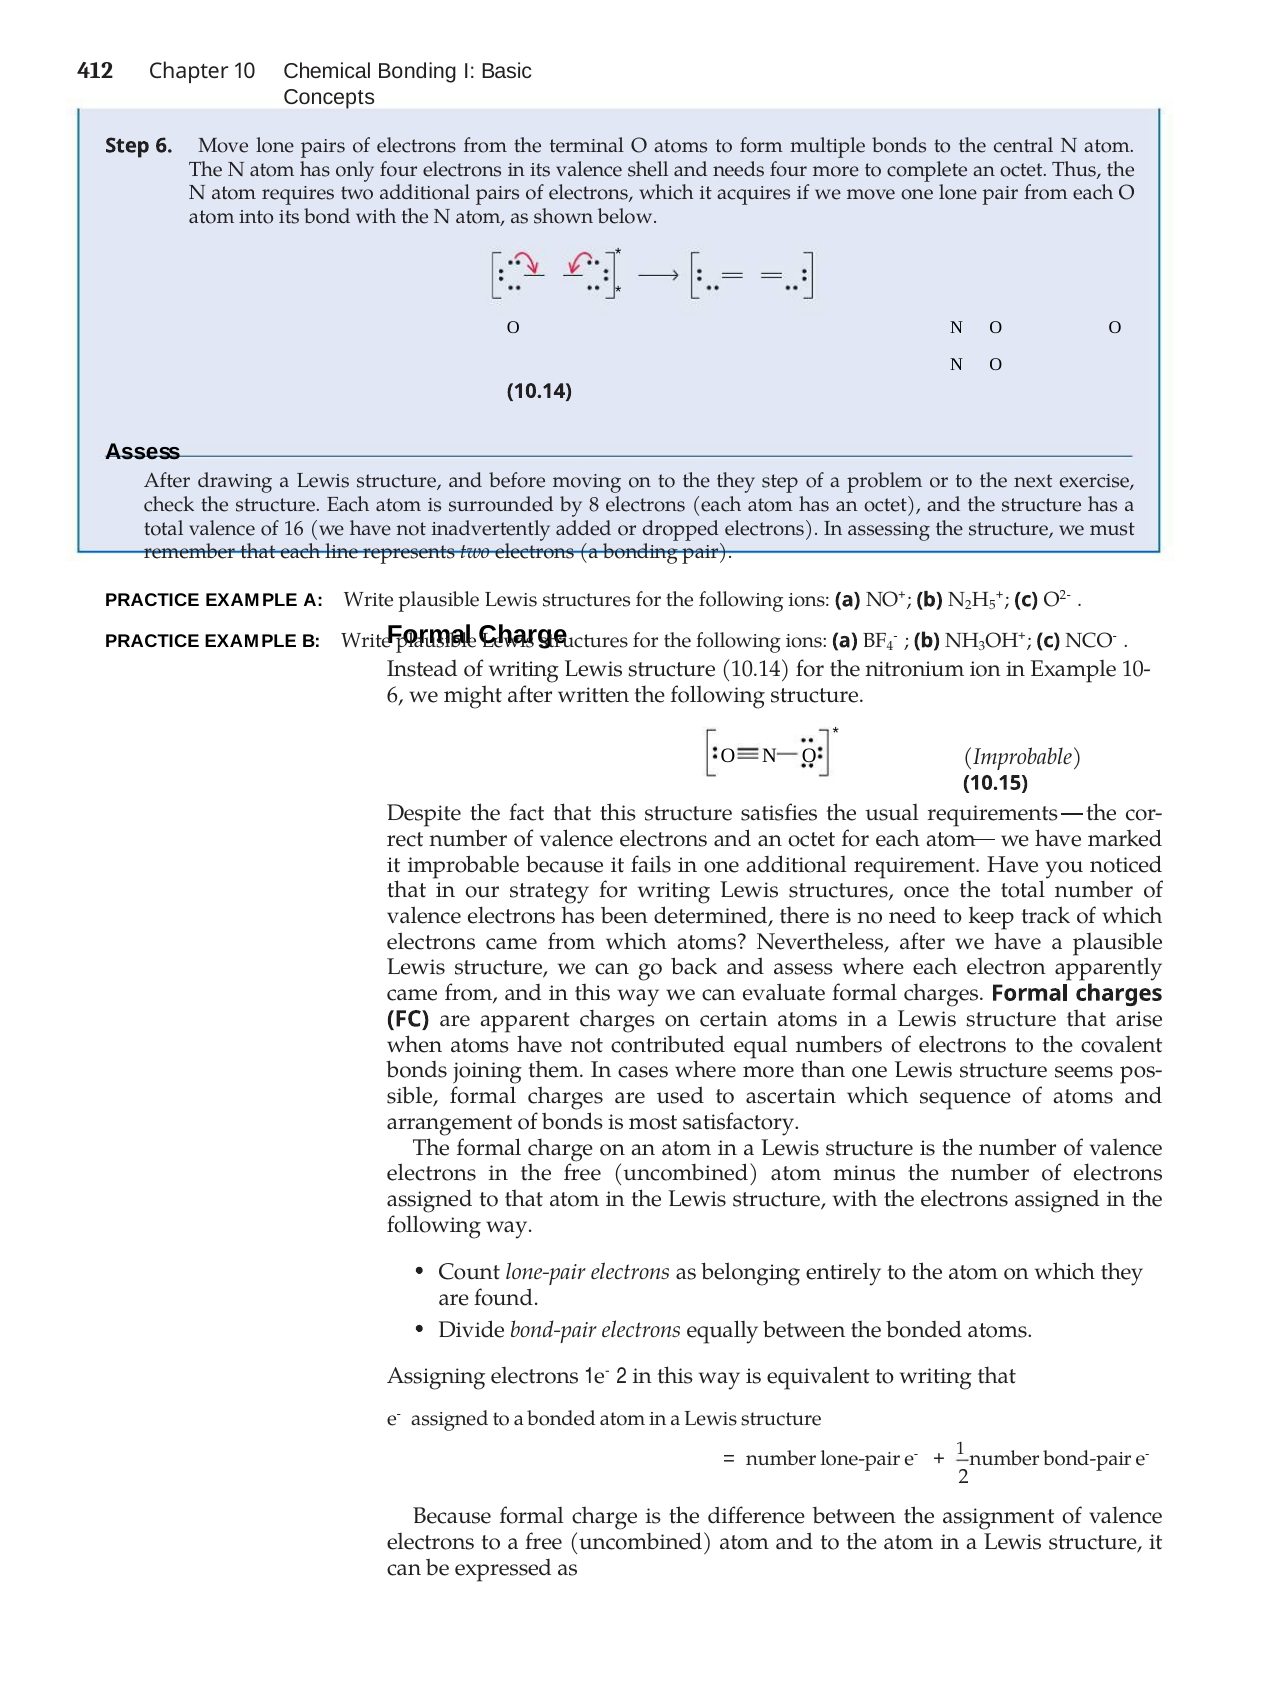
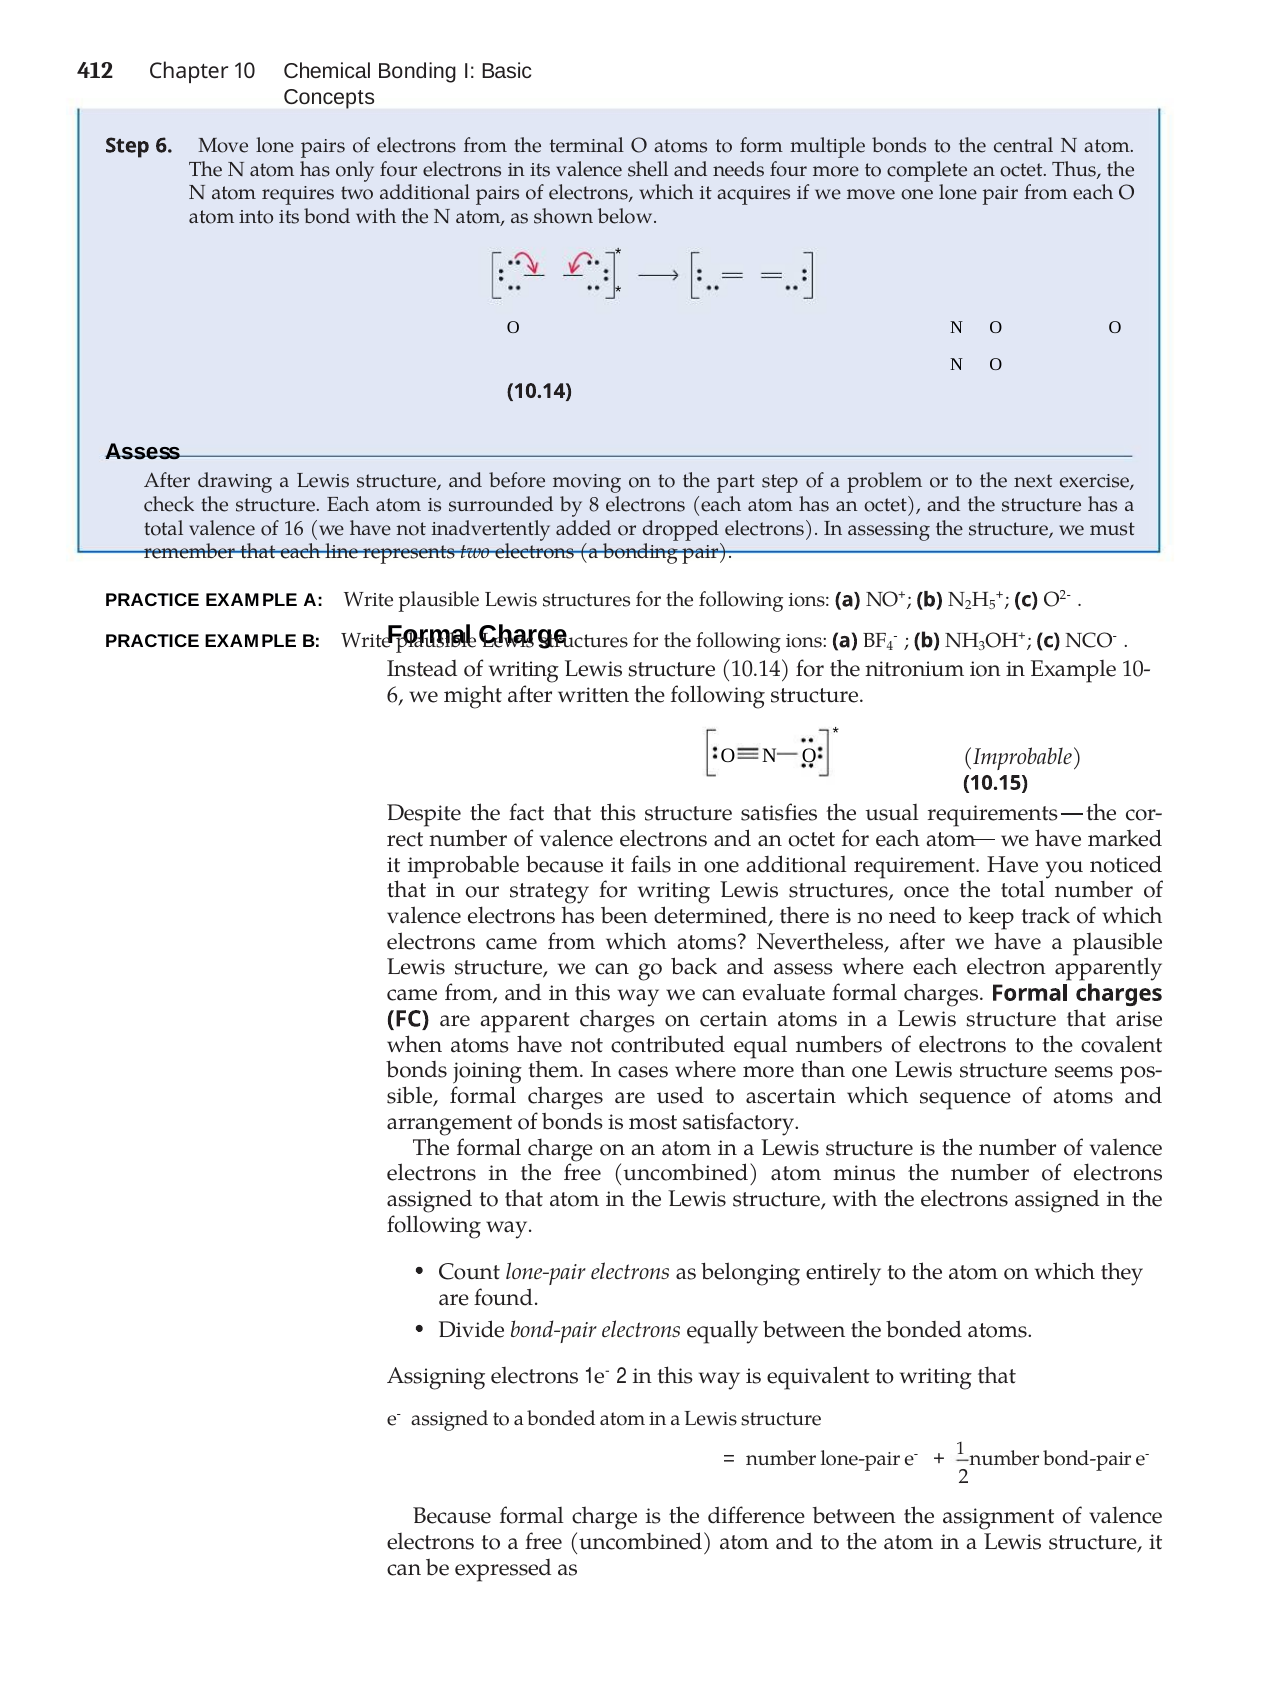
the they: they -> part (736, 481)
